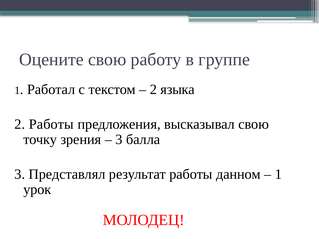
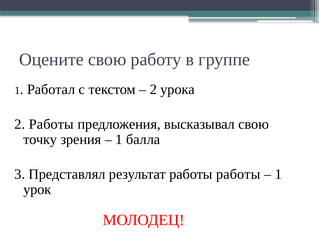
языка: языка -> урока (178, 90)
3: 3 -> 1 (119, 140)
работы данном: данном -> работы (238, 174)
